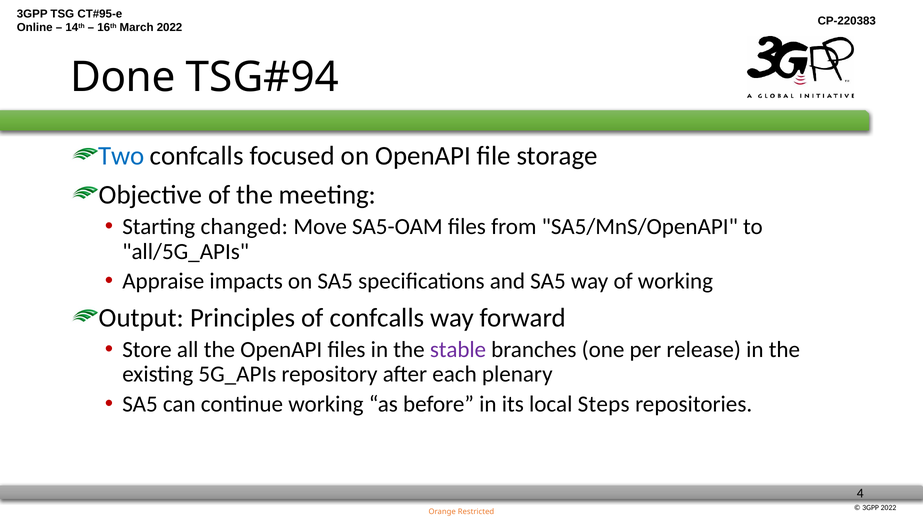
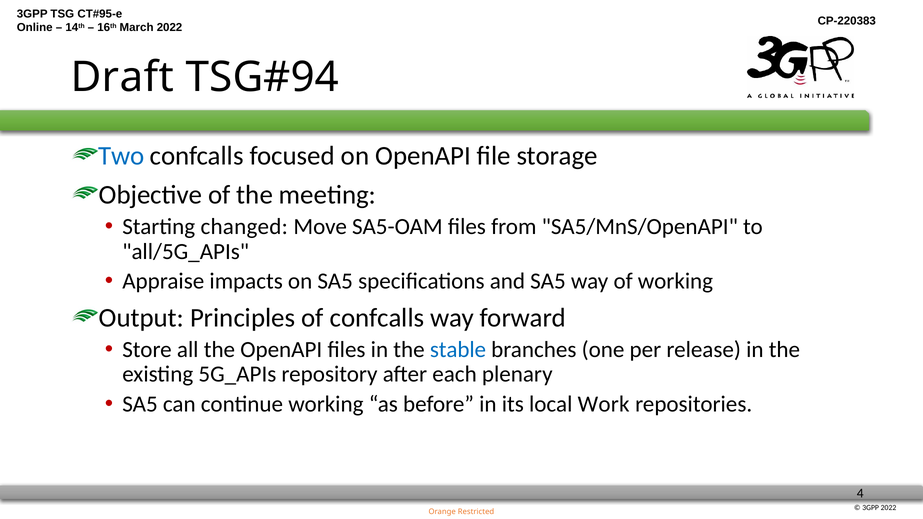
Done: Done -> Draft (122, 78)
stable colour: purple -> blue (458, 350)
Steps: Steps -> Work (604, 404)
